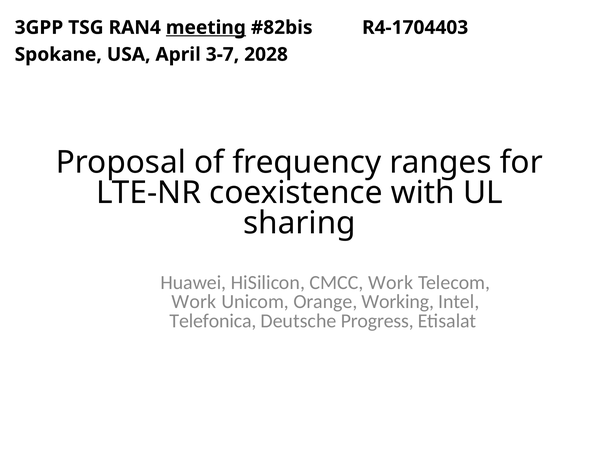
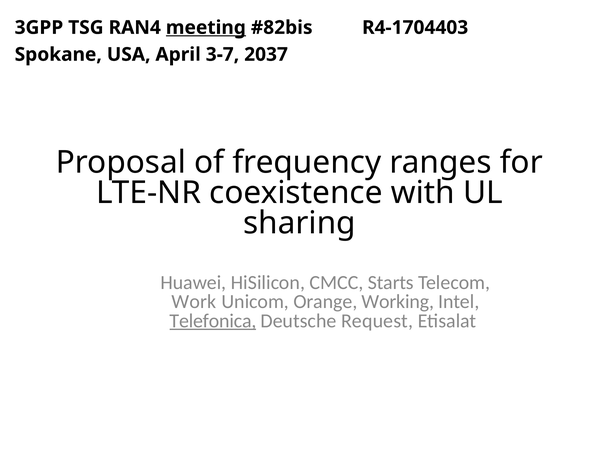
2028: 2028 -> 2037 (266, 55)
CMCC Work: Work -> Starts (391, 283)
Telefonica underline: none -> present (213, 321)
Progress: Progress -> Request (377, 321)
